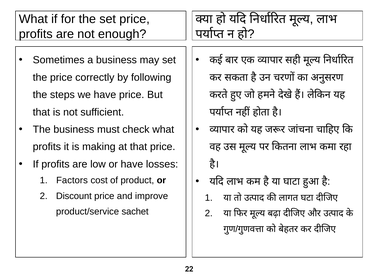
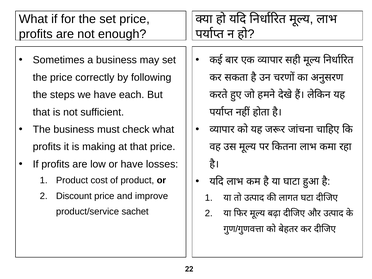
have price: price -> each (132, 95)
Factors: Factors -> Product (72, 180)
